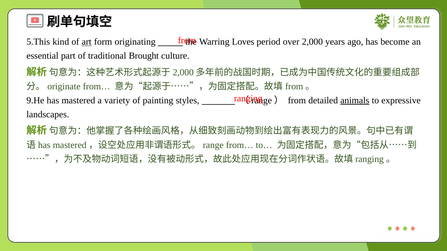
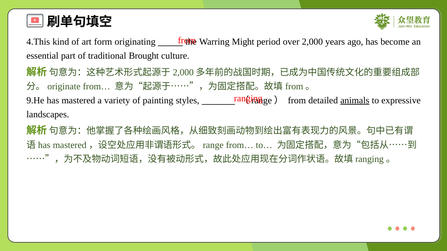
5.This: 5.This -> 4.This (38, 42)
art underline: present -> none (87, 42)
Loves: Loves -> Might (243, 42)
